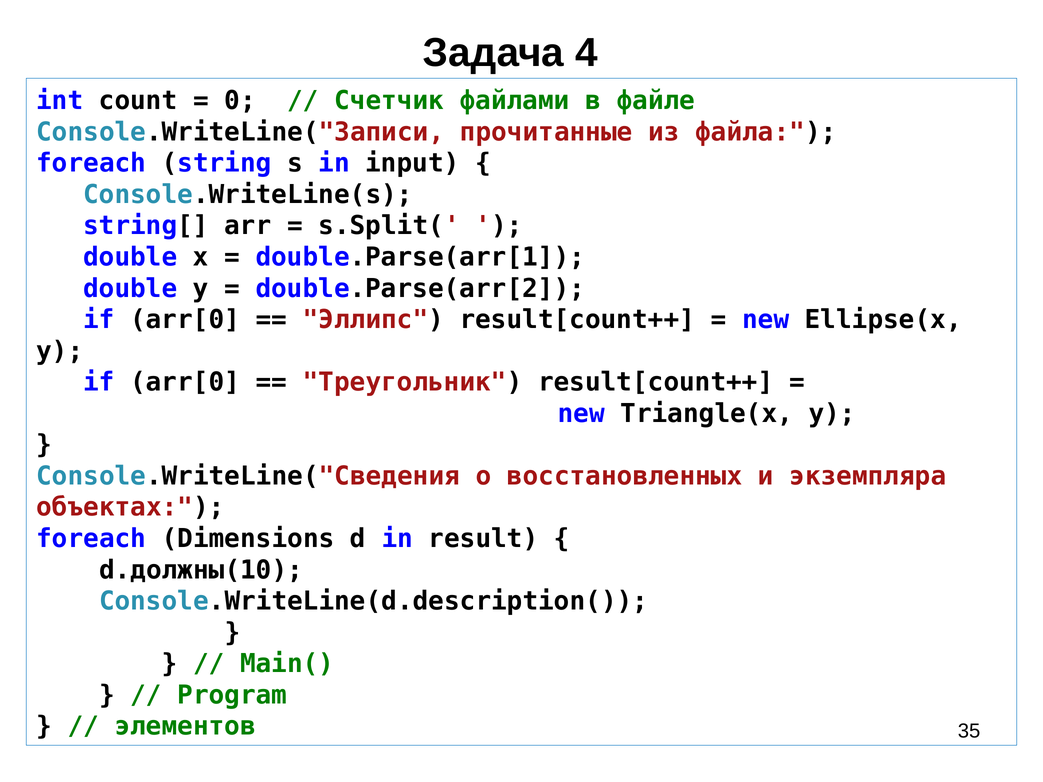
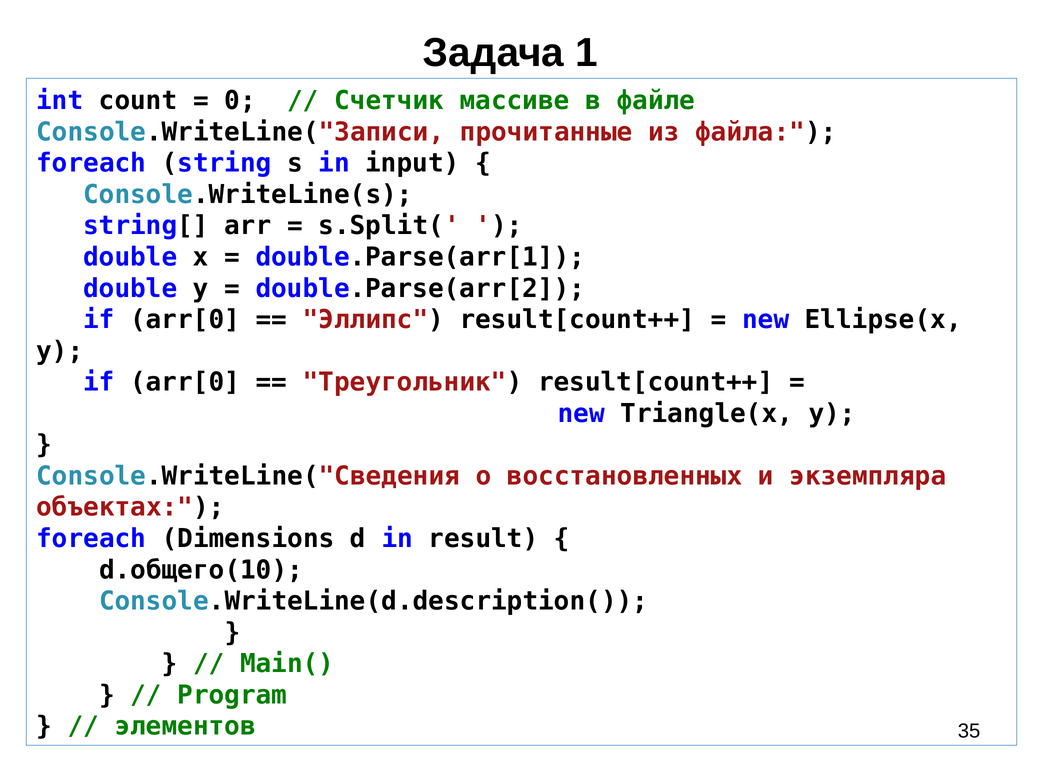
4: 4 -> 1 (586, 53)
файлами: файлами -> массиве (515, 101)
d.должны(10: d.должны(10 -> d.общего(10 (201, 570)
